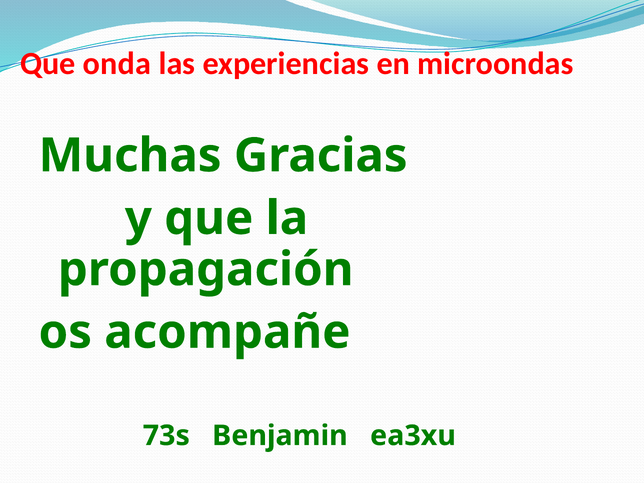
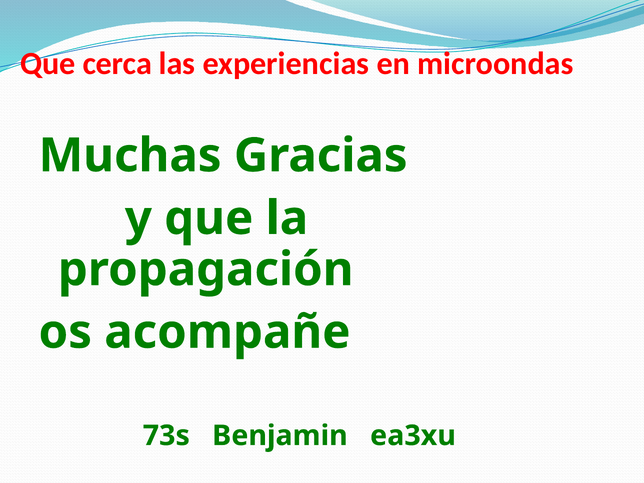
onda: onda -> cerca (117, 63)
